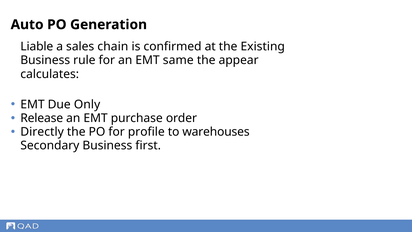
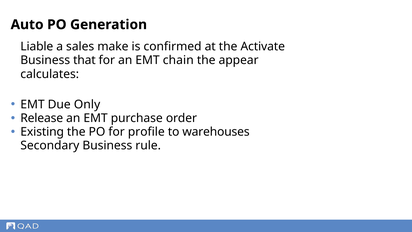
chain: chain -> make (113, 47)
Existing: Existing -> Activate (263, 47)
rule: rule -> that (84, 60)
same: same -> chain (178, 60)
Directly: Directly -> Existing (42, 132)
first: first -> rule (148, 145)
